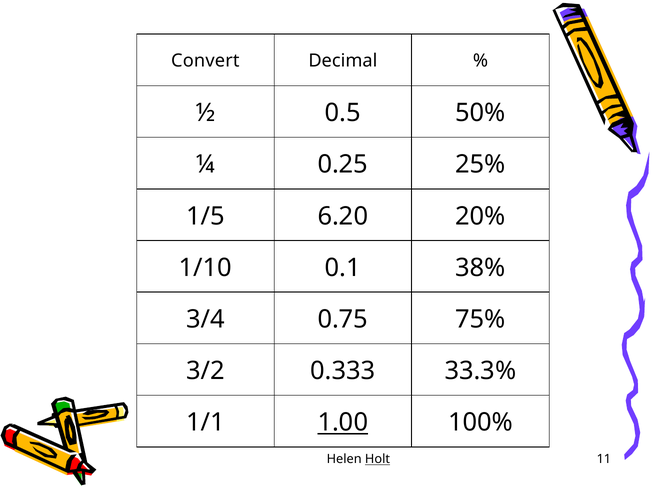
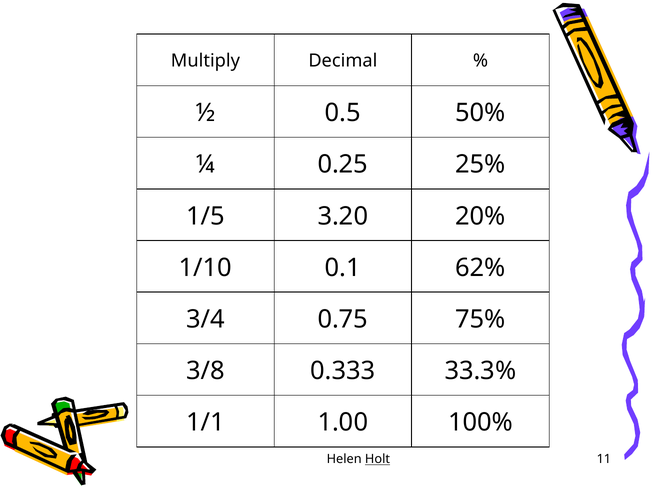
Convert: Convert -> Multiply (205, 61)
6.20: 6.20 -> 3.20 (343, 216)
38%: 38% -> 62% (480, 268)
3/2: 3/2 -> 3/8 (205, 371)
1.00 underline: present -> none (343, 423)
